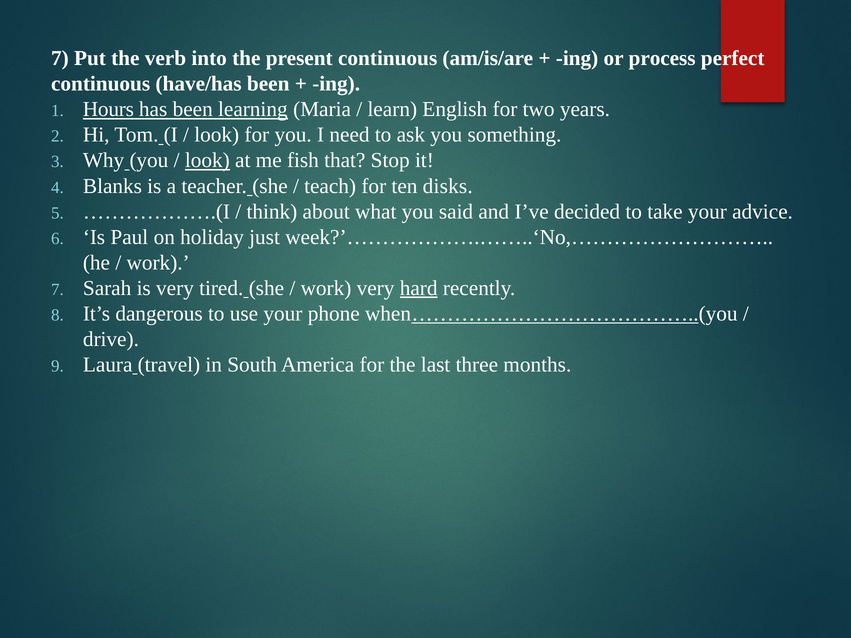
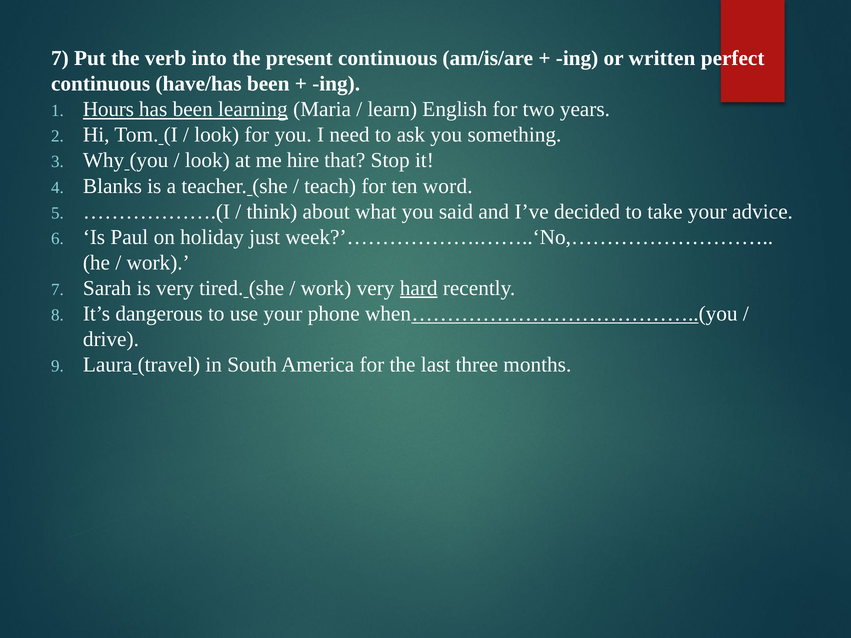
process: process -> written (662, 58)
look underline: present -> none (207, 161)
fish: fish -> hire (303, 161)
disks: disks -> word (448, 186)
